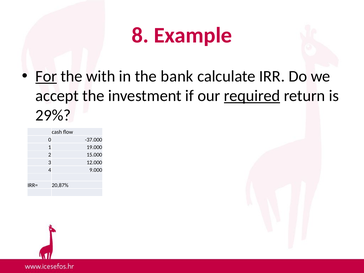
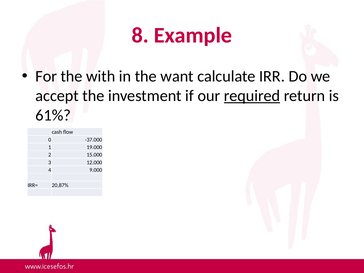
For underline: present -> none (46, 76)
bank: bank -> want (177, 76)
29%: 29% -> 61% (53, 115)
